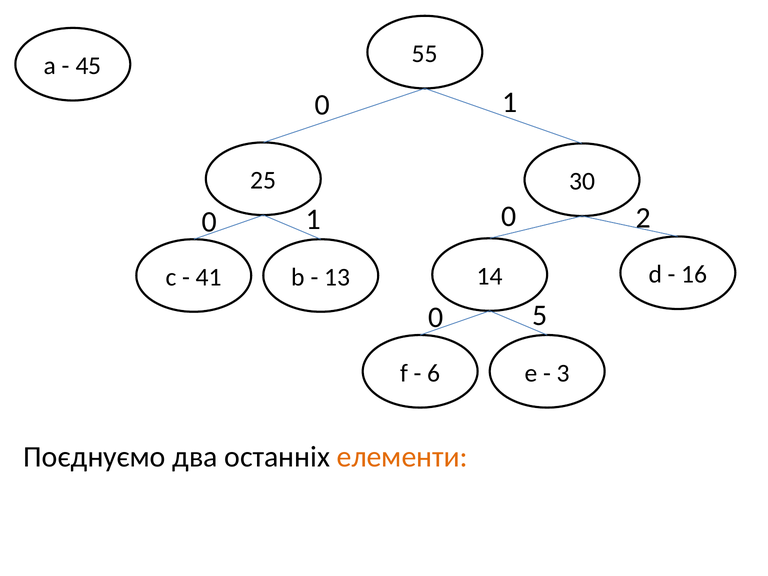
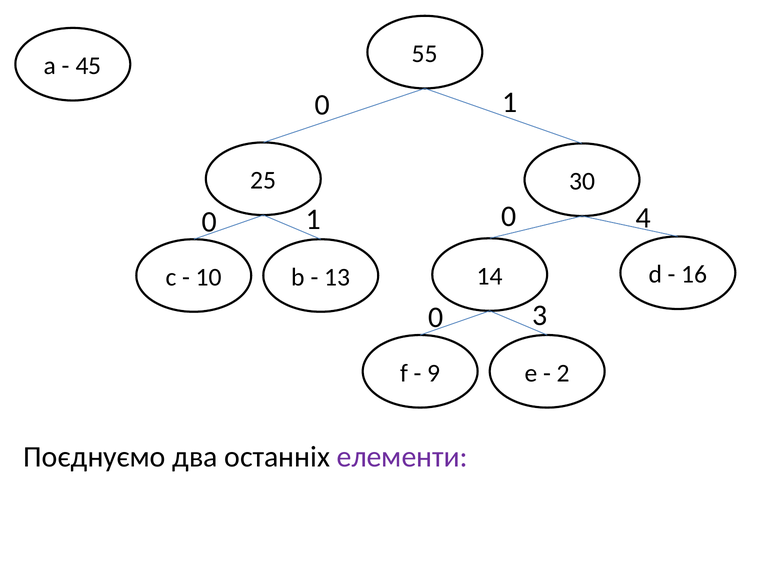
2: 2 -> 4 (643, 218)
41: 41 -> 10 (209, 277)
5: 5 -> 3 (540, 315)
6: 6 -> 9 (434, 373)
3: 3 -> 2 (563, 373)
елементи colour: orange -> purple (402, 457)
